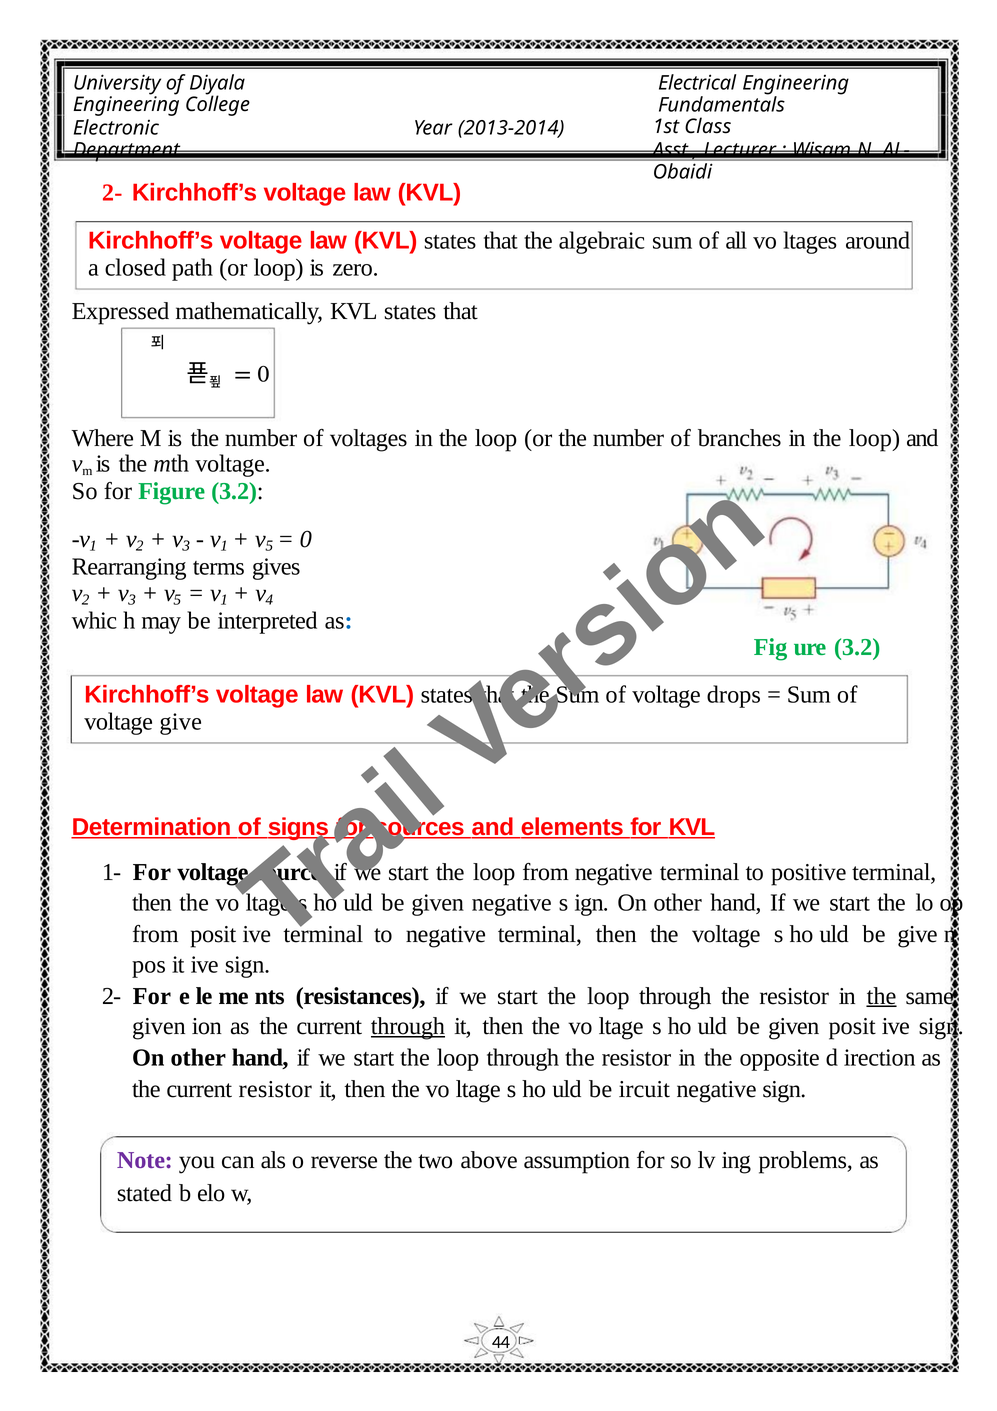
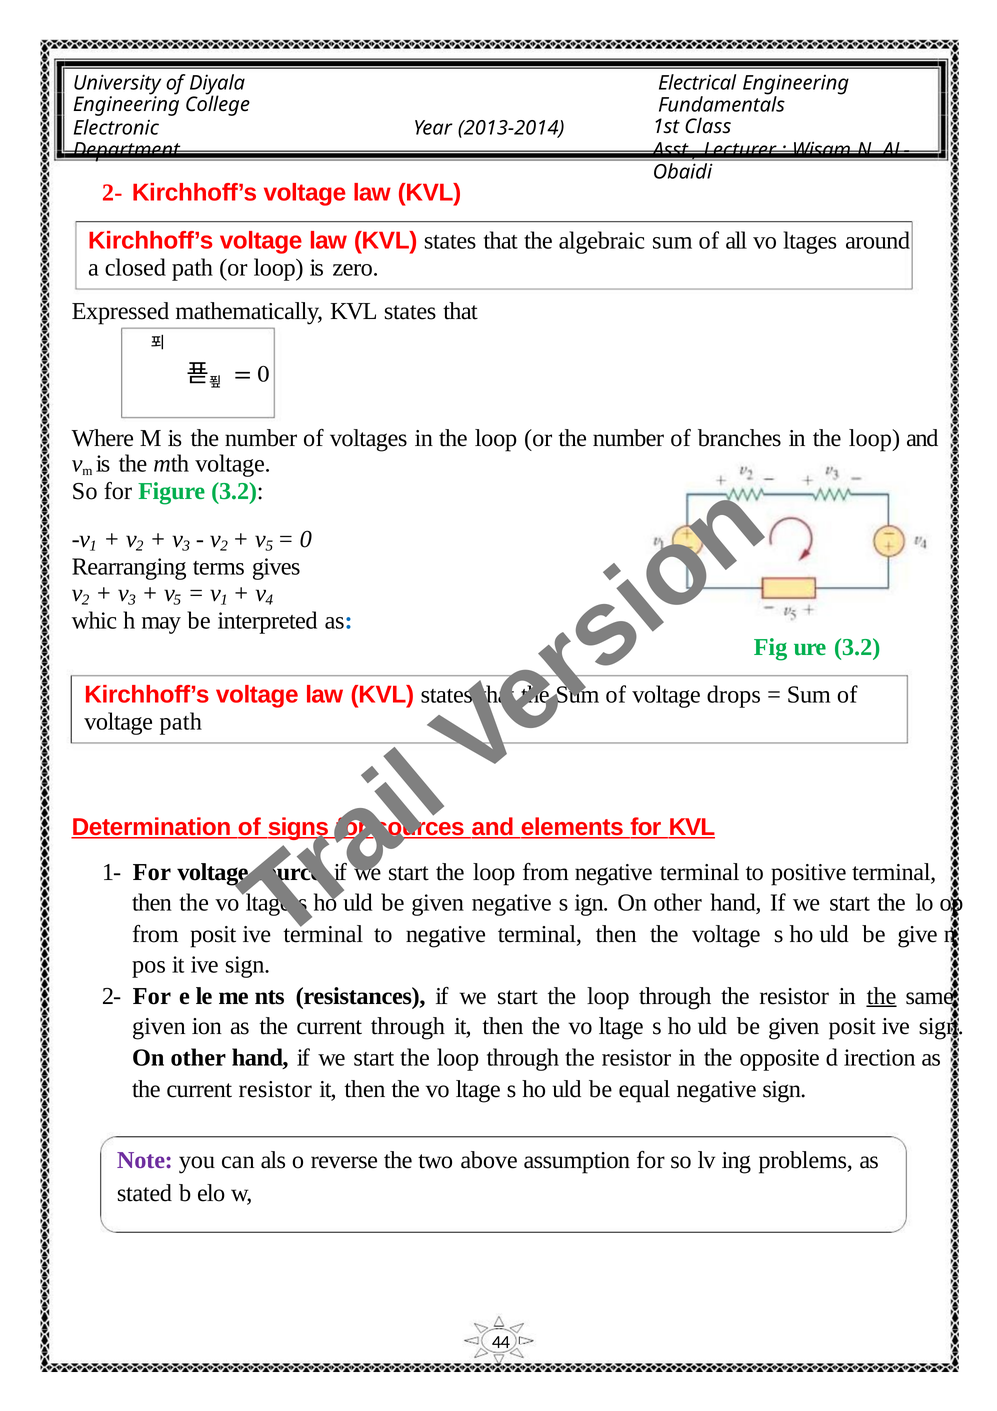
3 1: 1 -> 2 (224, 546)
voltage give: give -> path (181, 722)
through underline: present -> none (408, 1026)
ircuit: ircuit -> equal (644, 1089)
